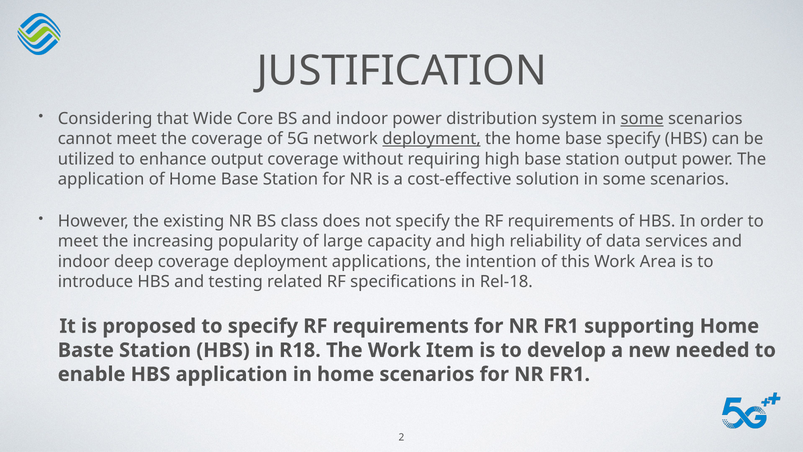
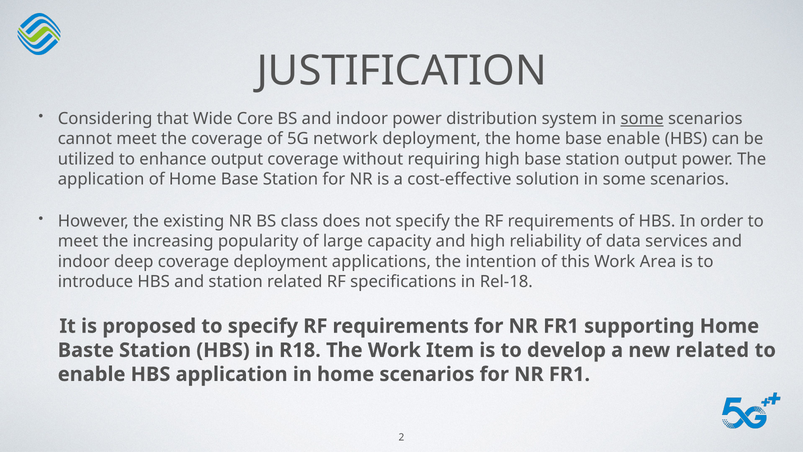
deployment underline: present -> none (432, 139)
base specify: specify -> enable (633, 139)
and testing: testing -> station (236, 281)
new needed: needed -> related (712, 350)
